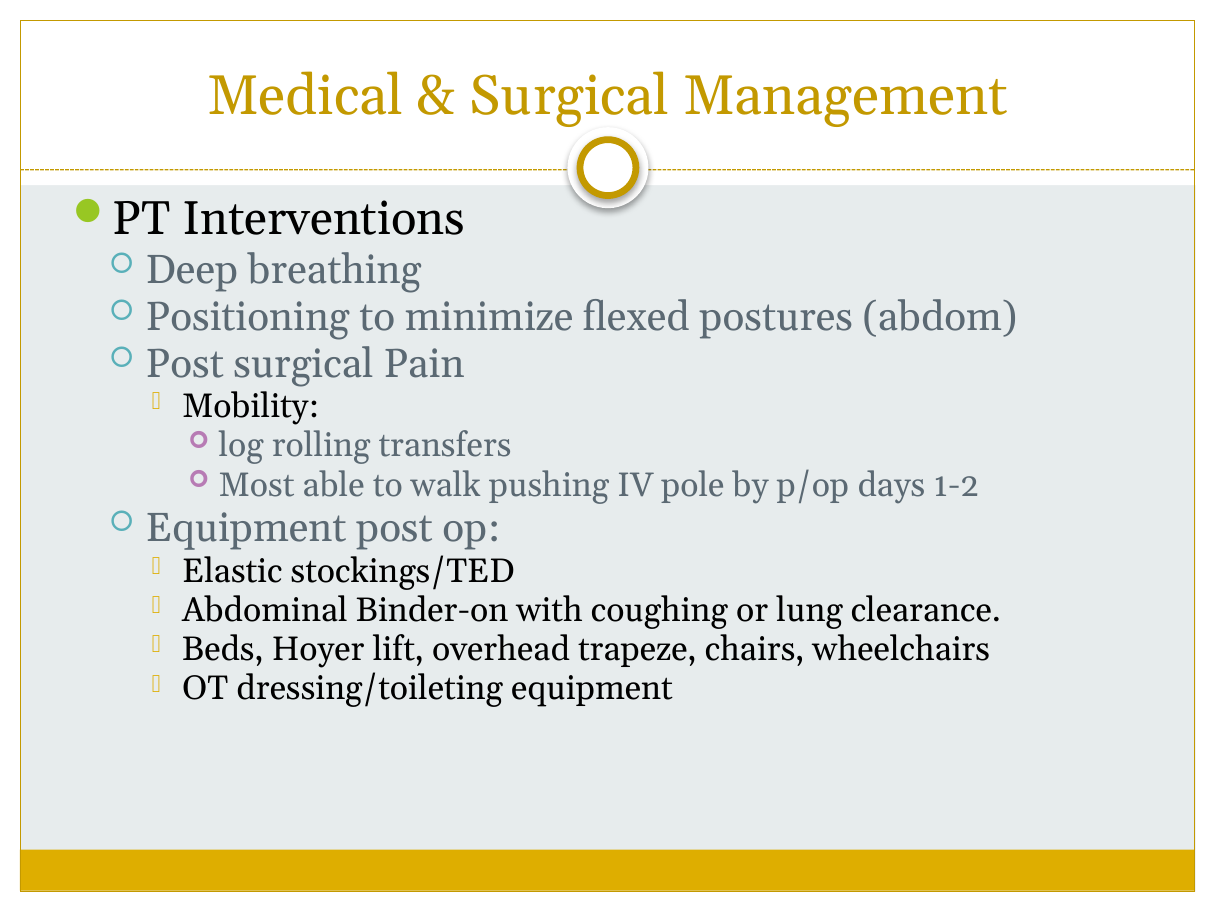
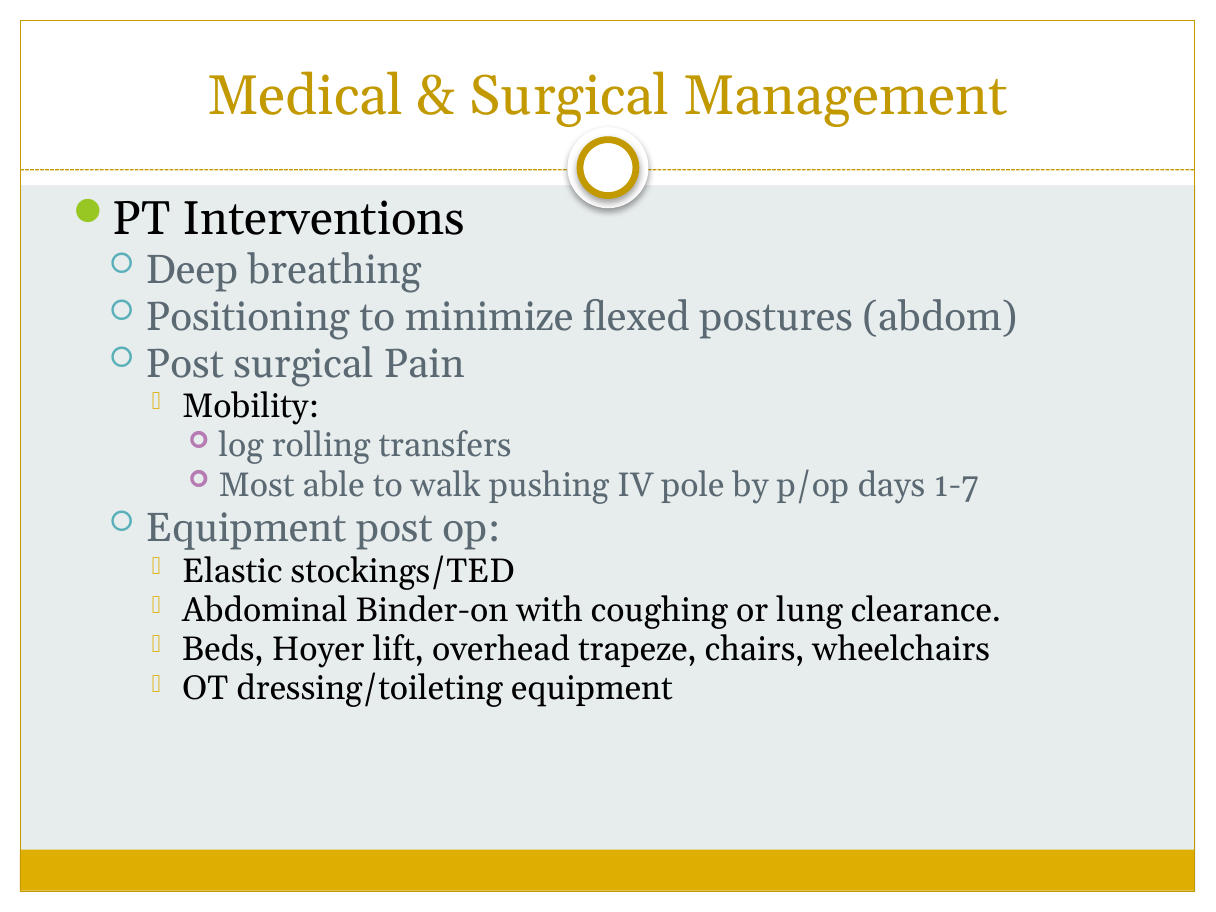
1-2: 1-2 -> 1-7 (956, 485)
